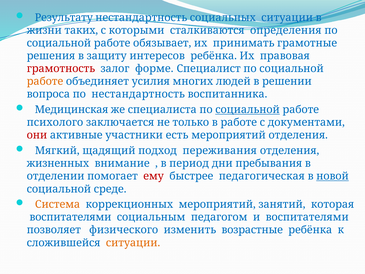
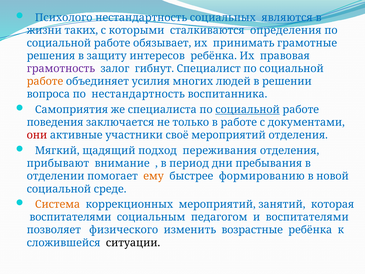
Результату: Результату -> Психолого (64, 17)
социальных ситуации: ситуации -> являются (287, 17)
грамотность colour: red -> purple (61, 69)
форме: форме -> гибнут (154, 69)
Медицинская: Медицинская -> Самоприятия (72, 110)
психолого: психолого -> поведения (55, 122)
есть: есть -> своё (177, 135)
жизненных: жизненных -> прибывают (58, 163)
ему colour: red -> orange (154, 176)
педагогическая: педагогическая -> формированию (262, 176)
новой underline: present -> none (333, 176)
ситуации colour: orange -> black (133, 243)
